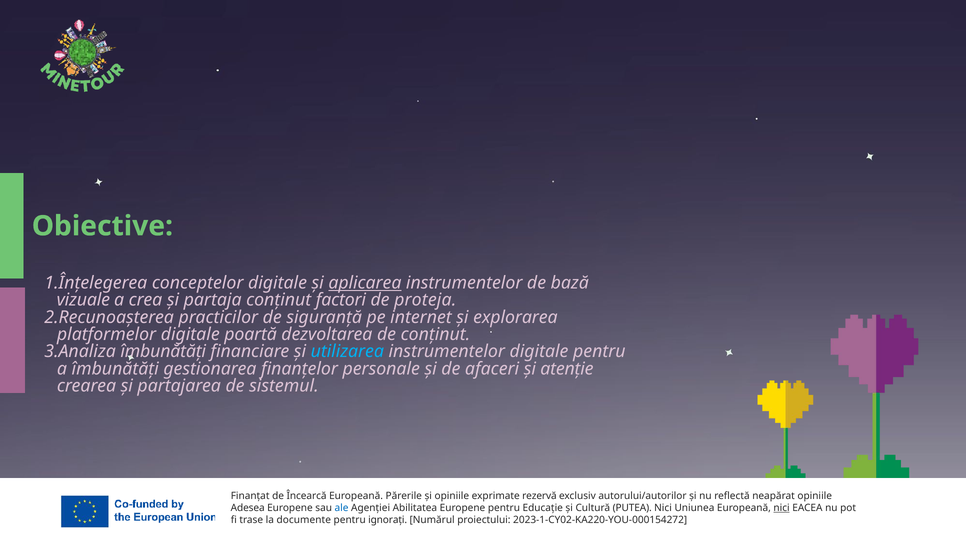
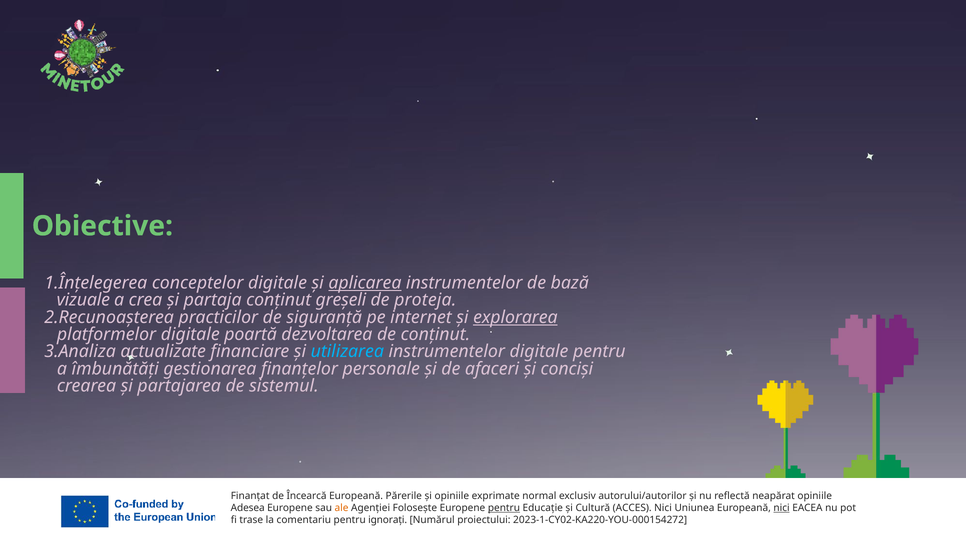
factori: factori -> greșeli (341, 300)
explorarea underline: none -> present (515, 317)
îmbunătăți: îmbunătăți -> actualizate (163, 352)
atenție: atenție -> conciși (567, 369)
rezervă: rezervă -> normal (539, 496)
ale colour: blue -> orange (342, 508)
Abilitatea: Abilitatea -> Folosește (415, 508)
pentru underline: none -> present (504, 508)
PUTEA: PUTEA -> ACCES (632, 508)
documente: documente -> comentariu (304, 520)
